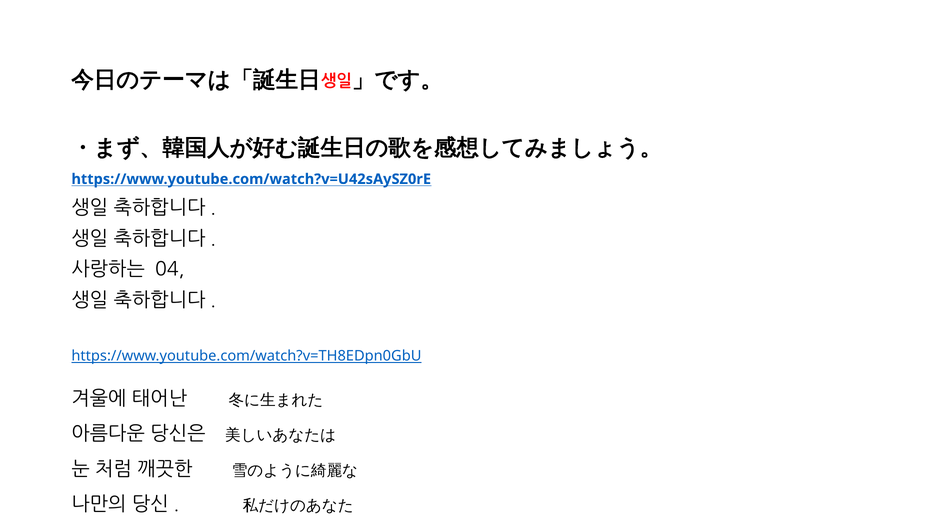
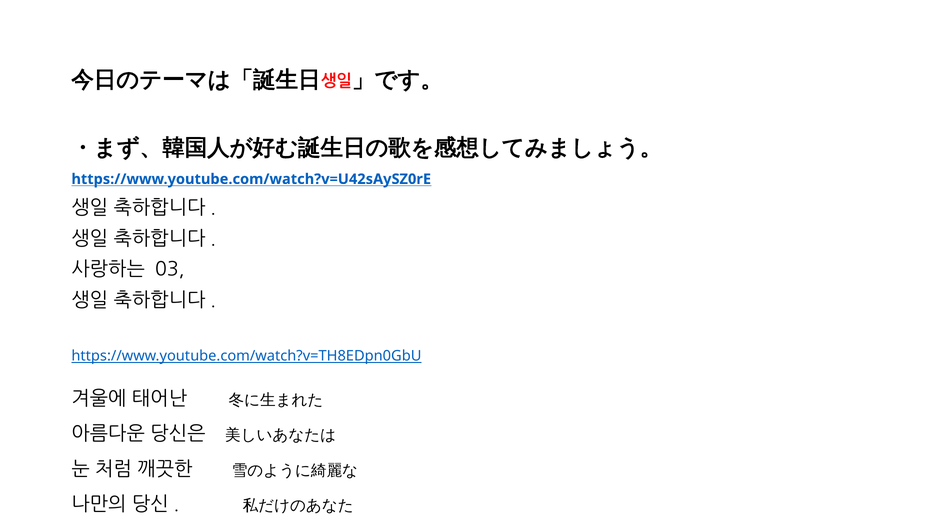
04: 04 -> 03 (170, 270)
